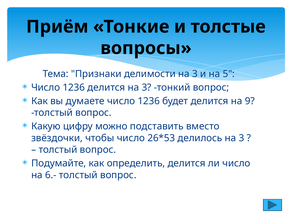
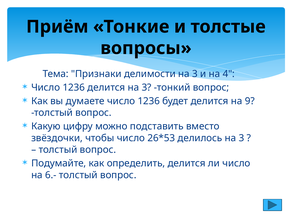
5: 5 -> 4 (229, 74)
